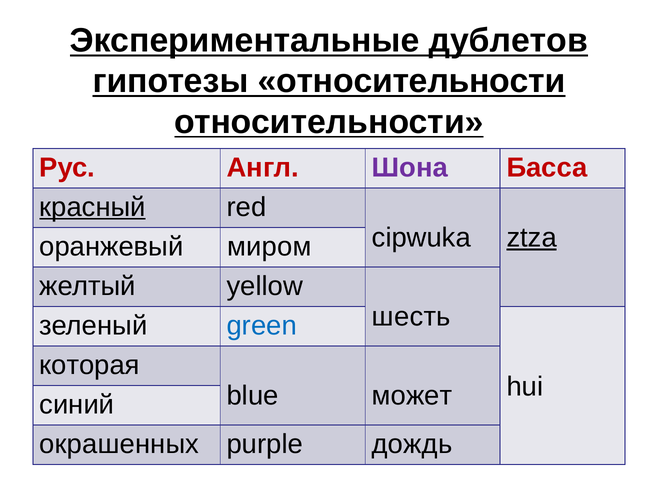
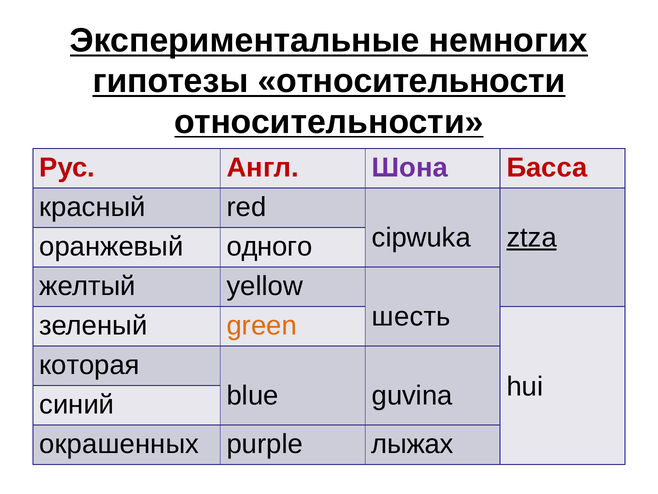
дублетов: дублетов -> немногих (508, 41)
красный underline: present -> none (93, 207)
миром: миром -> одного (270, 246)
green colour: blue -> orange (262, 325)
может: может -> guvina (412, 395)
дождь: дождь -> лыжах (412, 444)
